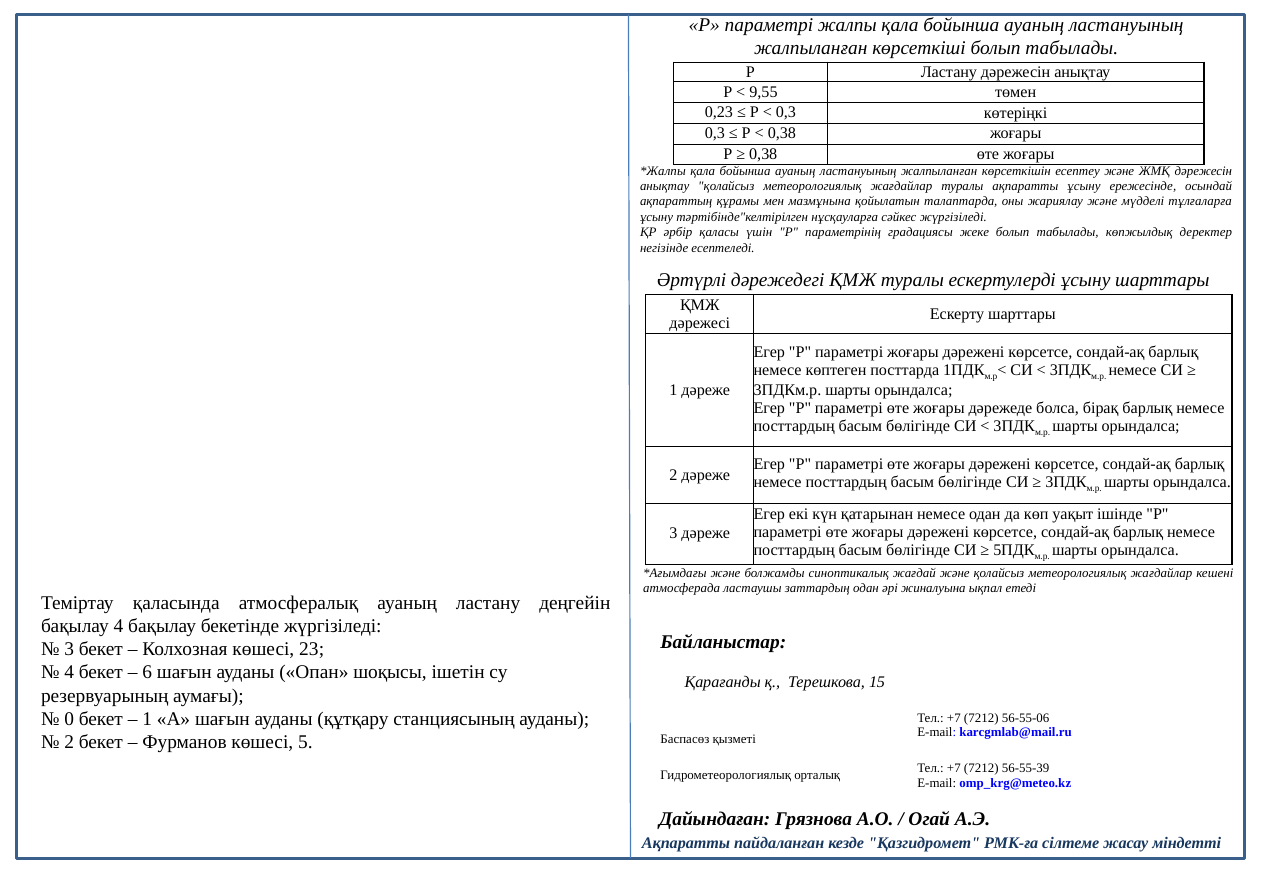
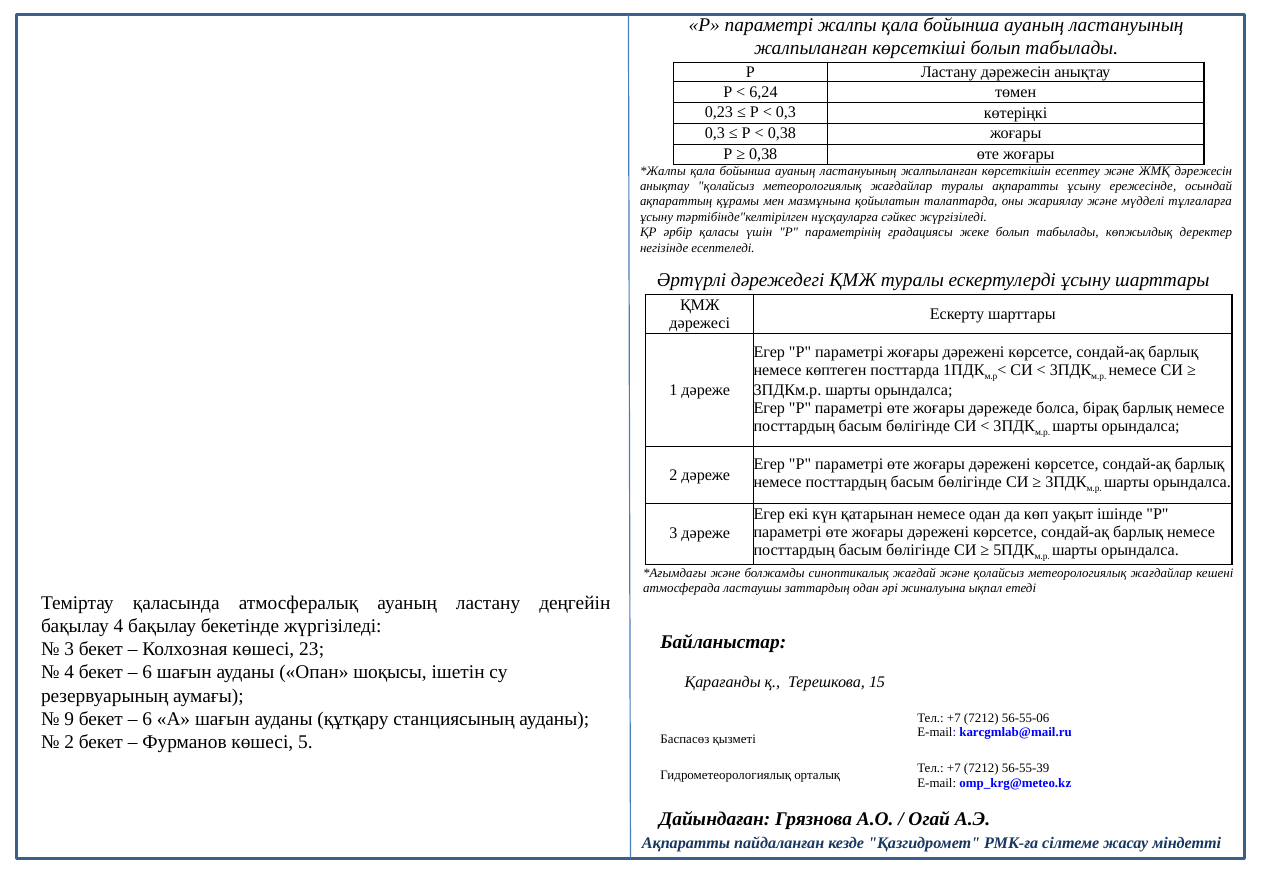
9,55: 9,55 -> 6,24 (763, 92)
0: 0 -> 9 (69, 719)
1: 1 -> 6 (147, 719)
